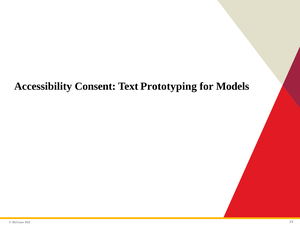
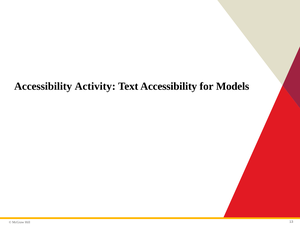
Consent: Consent -> Activity (95, 86)
Text Prototyping: Prototyping -> Accessibility (169, 86)
